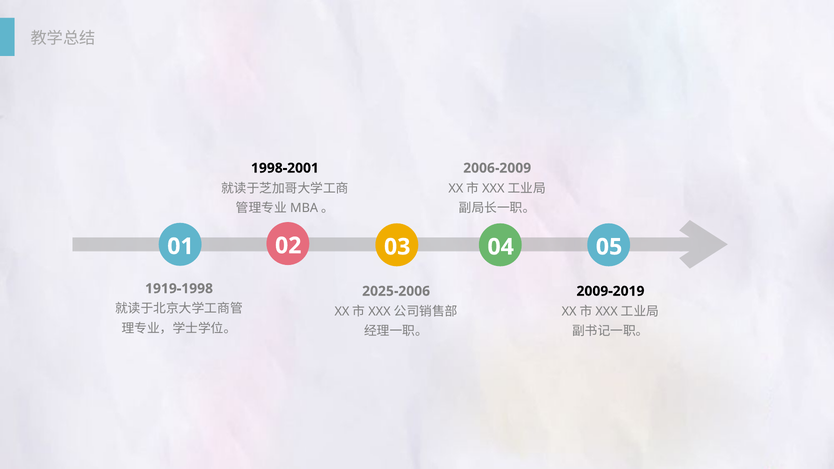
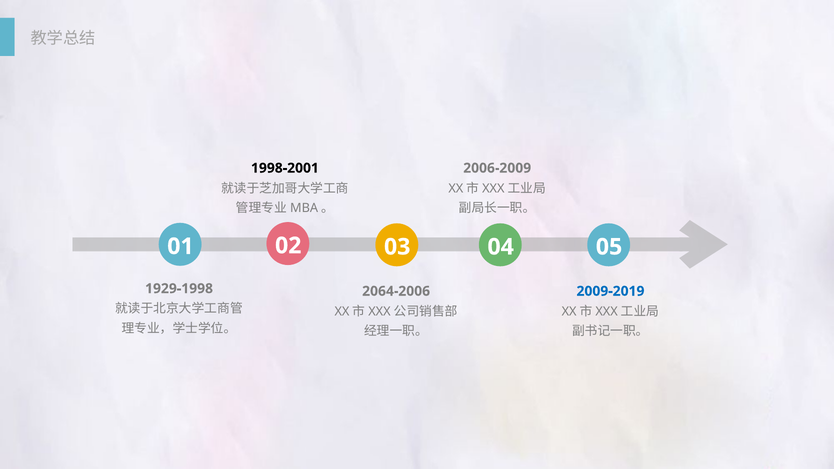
1919-1998: 1919-1998 -> 1929-1998 (179, 289)
2025-2006: 2025-2006 -> 2064-2006 (396, 291)
2009-2019 colour: black -> blue (610, 291)
